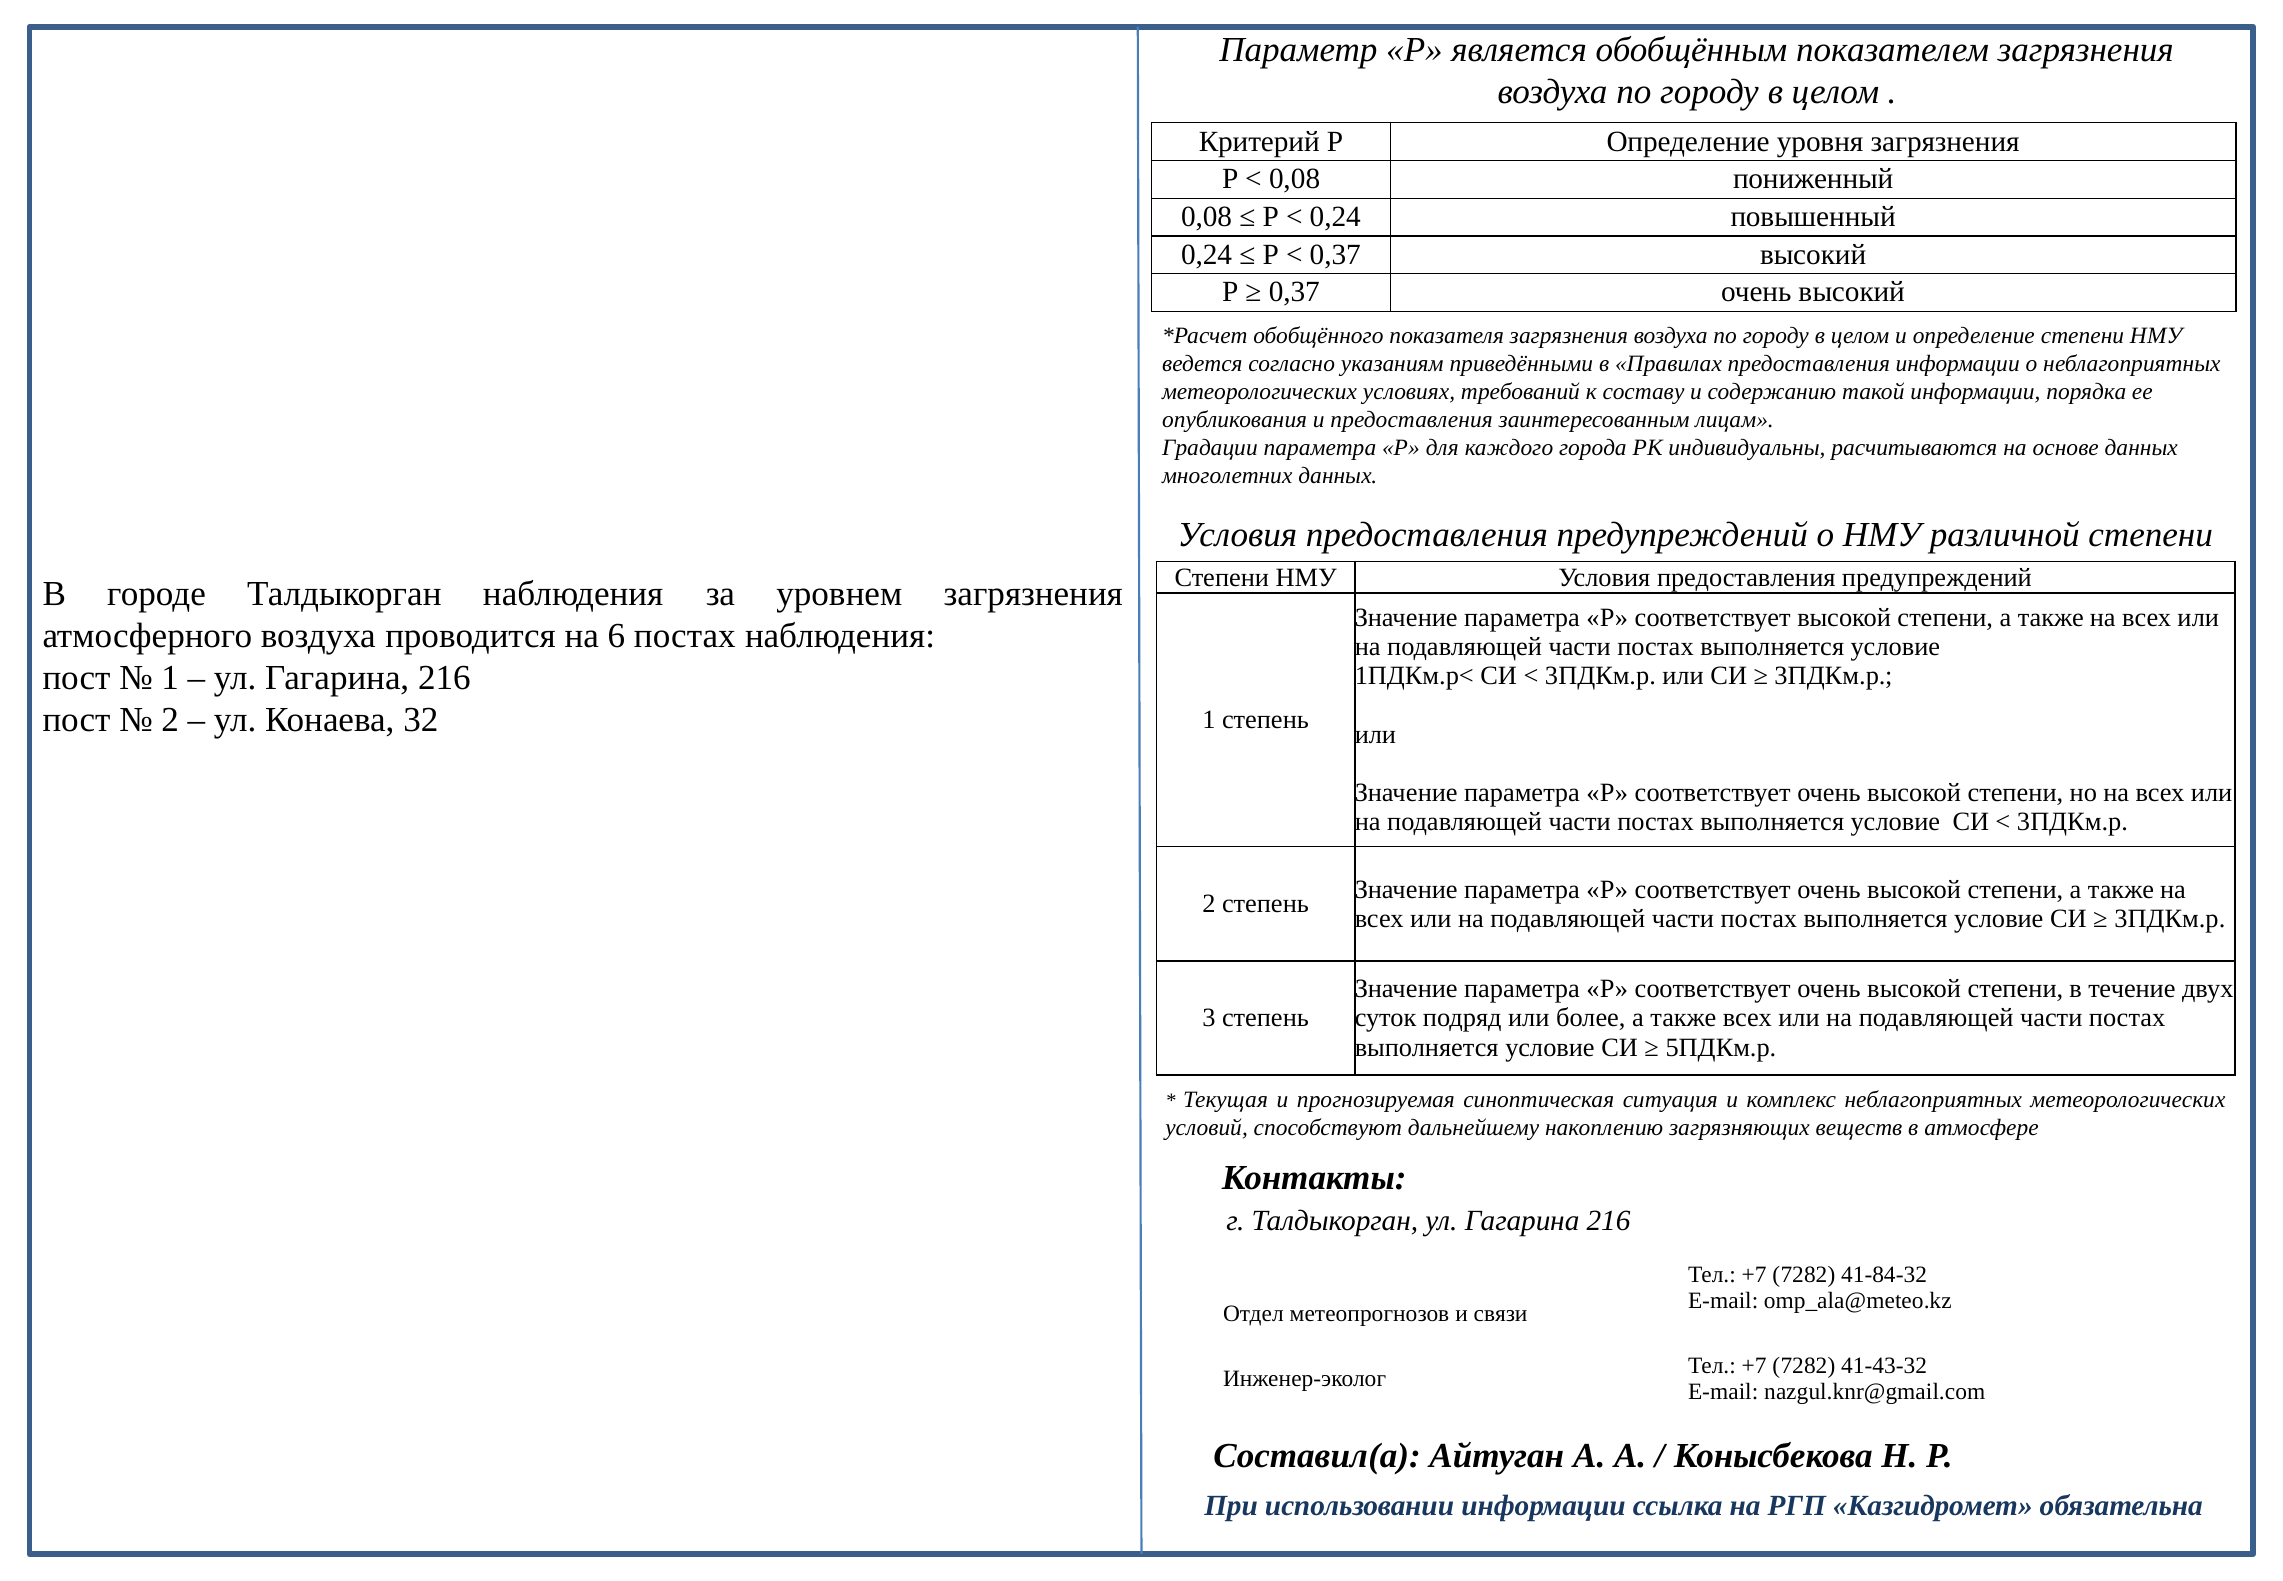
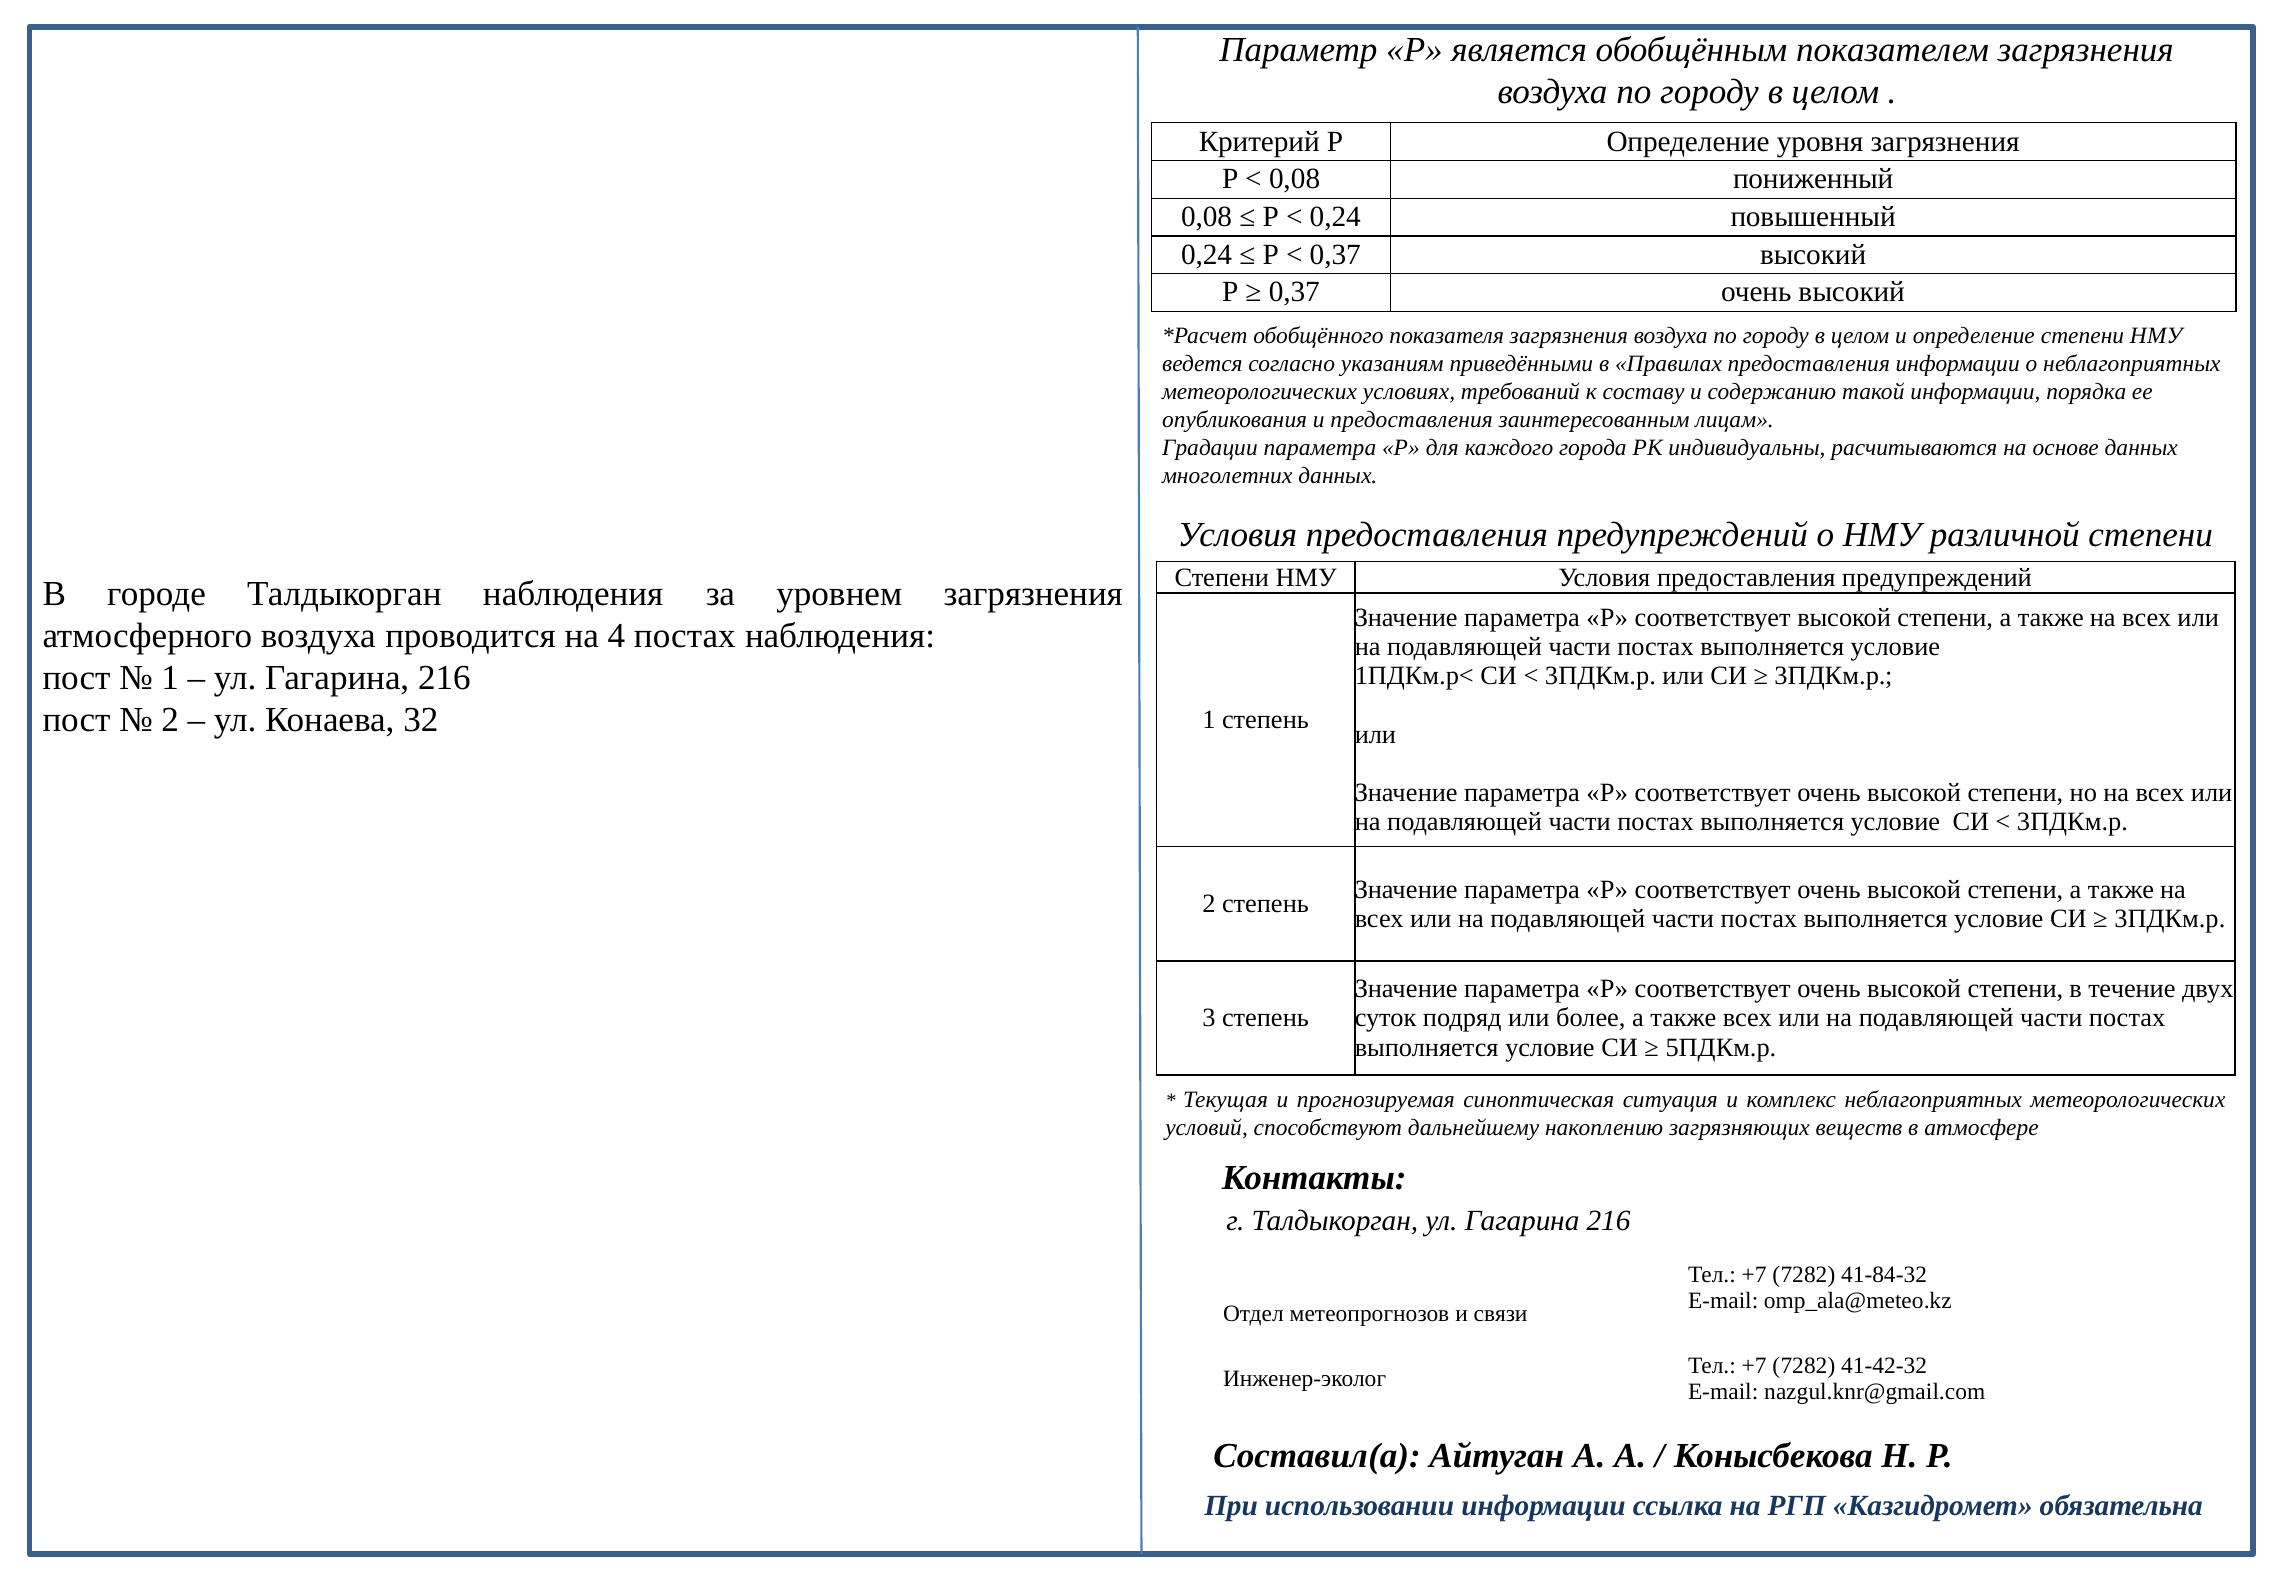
6: 6 -> 4 (616, 636)
41-43-32: 41-43-32 -> 41-42-32 (1884, 1365)
